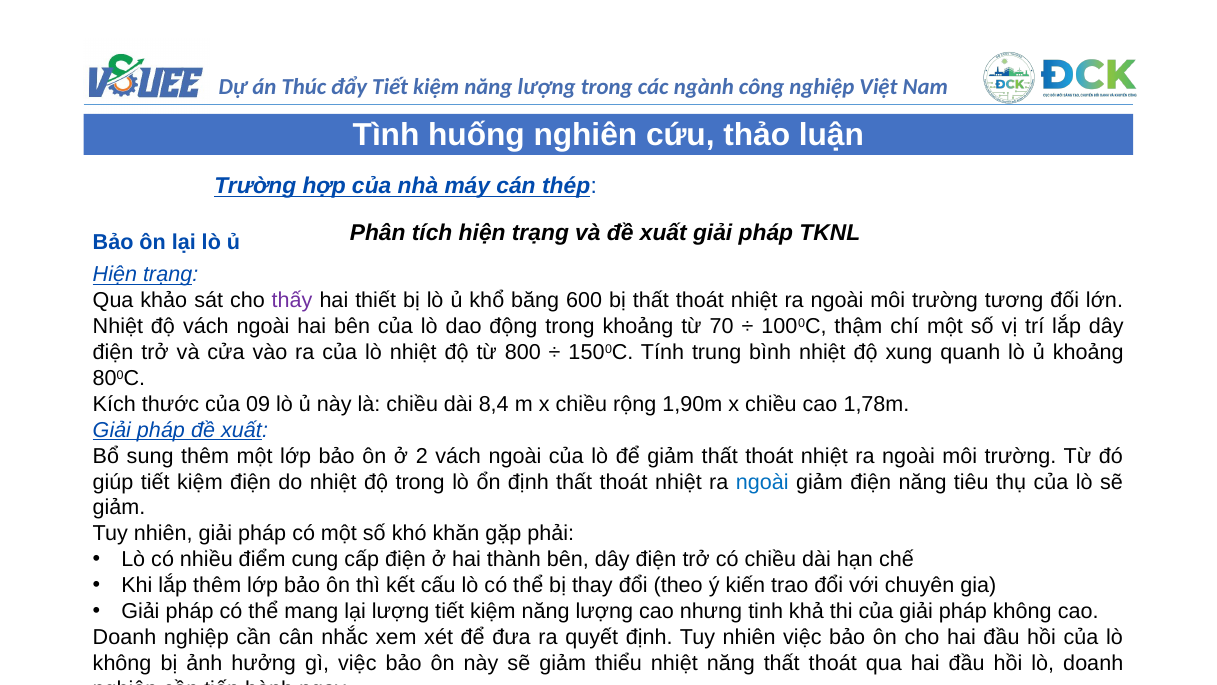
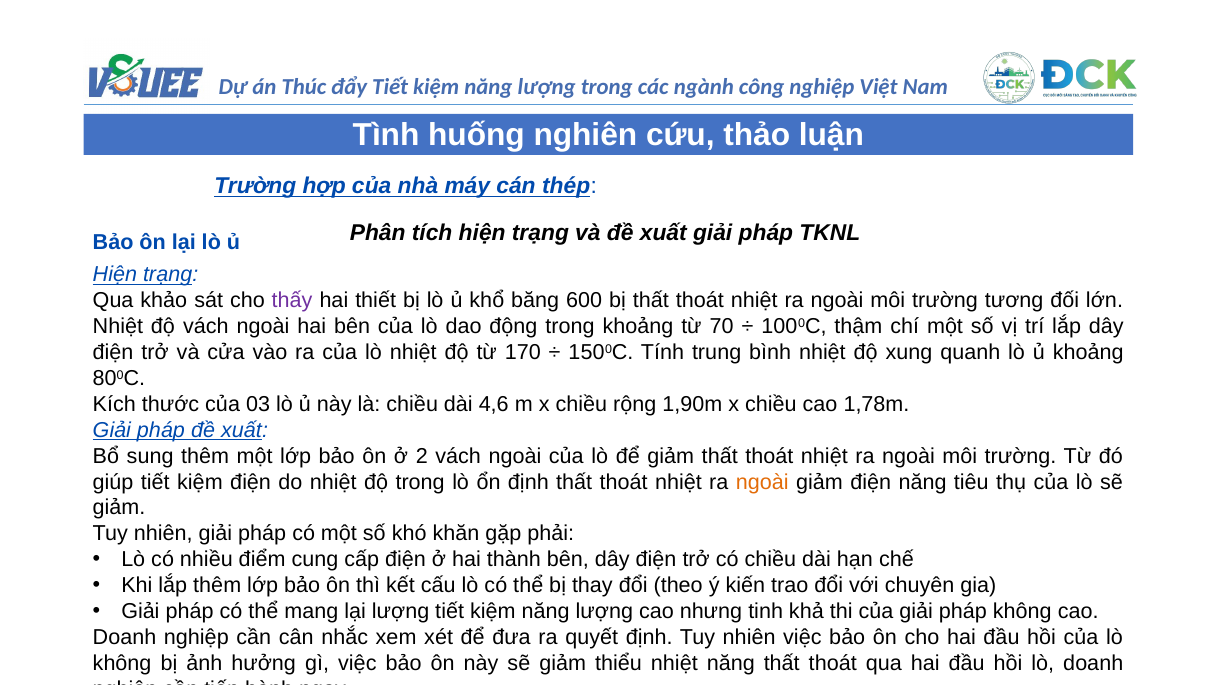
800: 800 -> 170 (523, 352)
09: 09 -> 03 (258, 404)
8,4: 8,4 -> 4,6 (494, 404)
ngoài colour: blue -> orange (762, 482)
